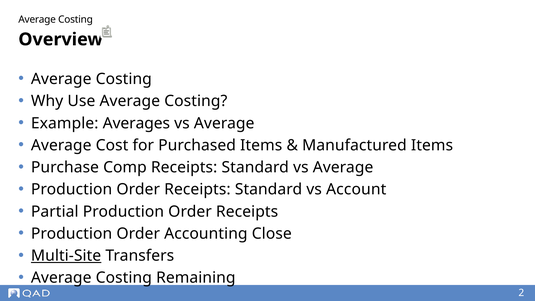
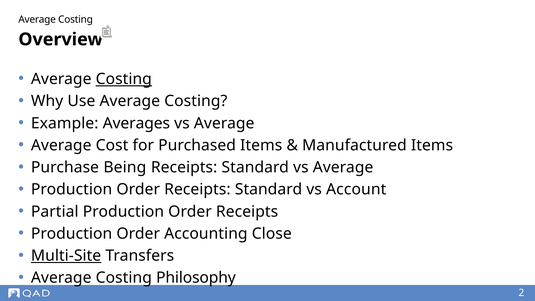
Costing underline: none -> present (124, 79)
Comp: Comp -> Being (125, 167)
Remaining: Remaining -> Philosophy (196, 278)
